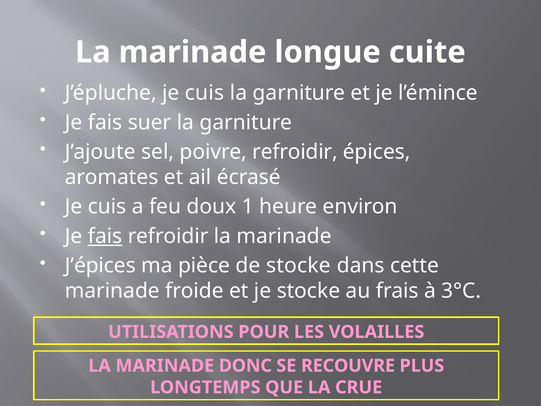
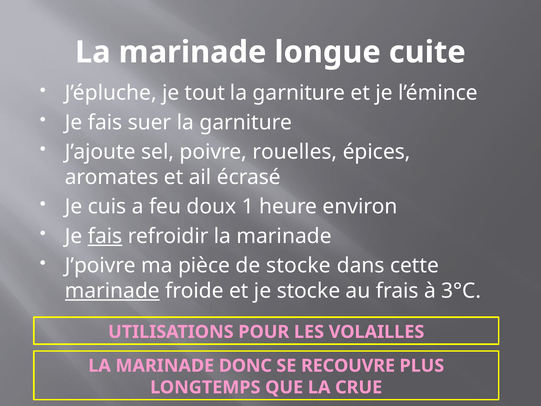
J’épluche je cuis: cuis -> tout (205, 93)
poivre refroidir: refroidir -> rouelles (295, 152)
J’épices: J’épices -> J’poivre (100, 265)
marinade underline: none -> present (112, 291)
